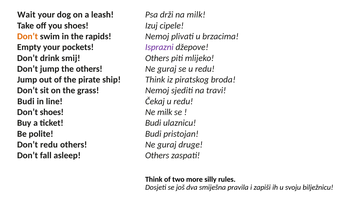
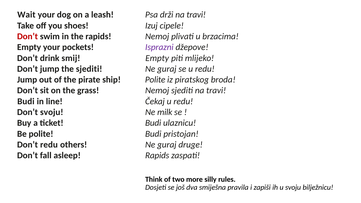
drži na milk: milk -> travi (196, 15)
Don’t colour: orange -> red (28, 36)
Others: Others -> Empty (157, 58)
the others: others -> sjediti (89, 69)
Think: Think -> Polite (155, 80)
Don’t shoes: shoes -> svoju (52, 112)
Others: Others -> Rapids (157, 156)
